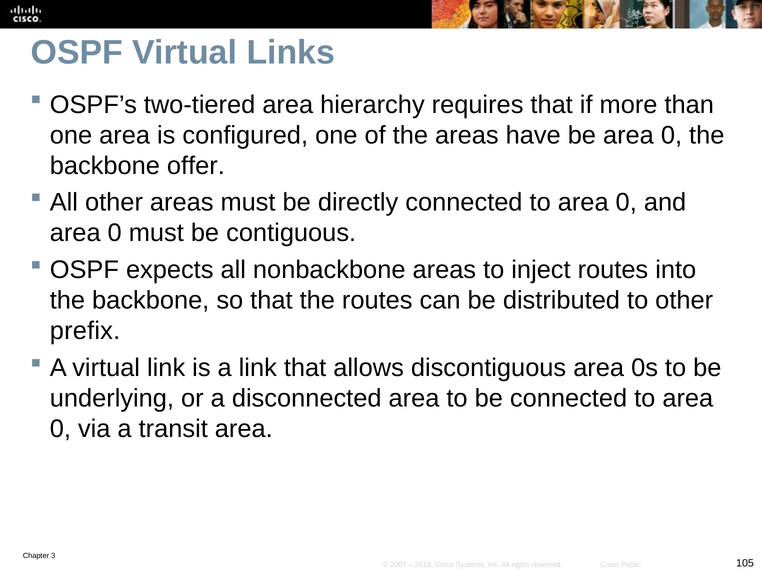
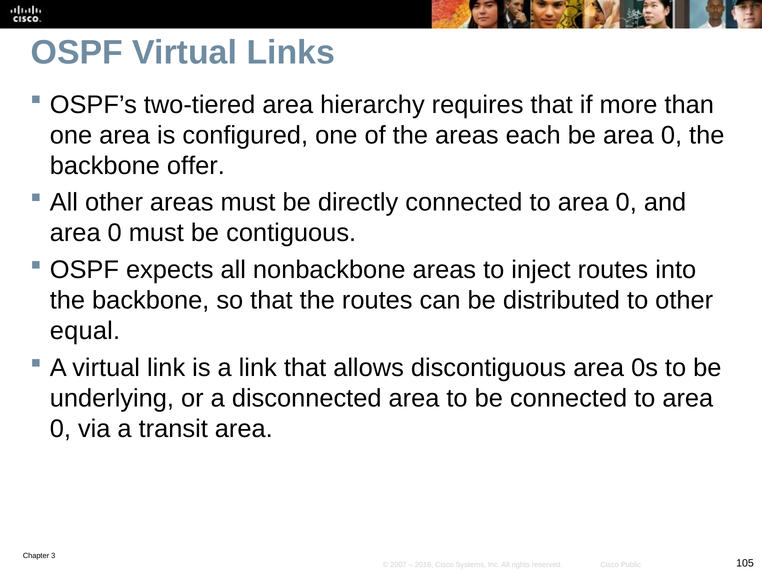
have: have -> each (533, 135)
prefix: prefix -> equal (85, 331)
